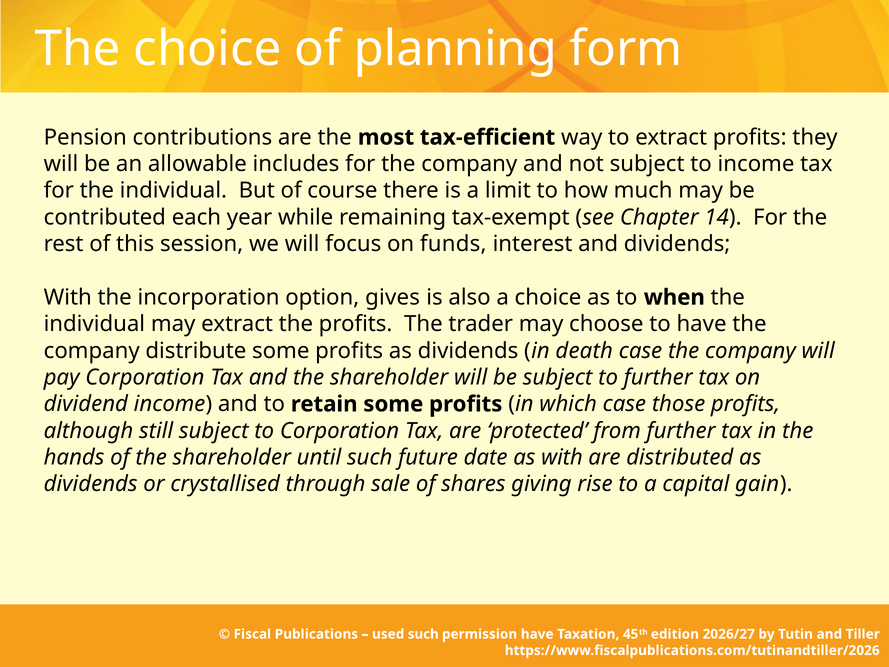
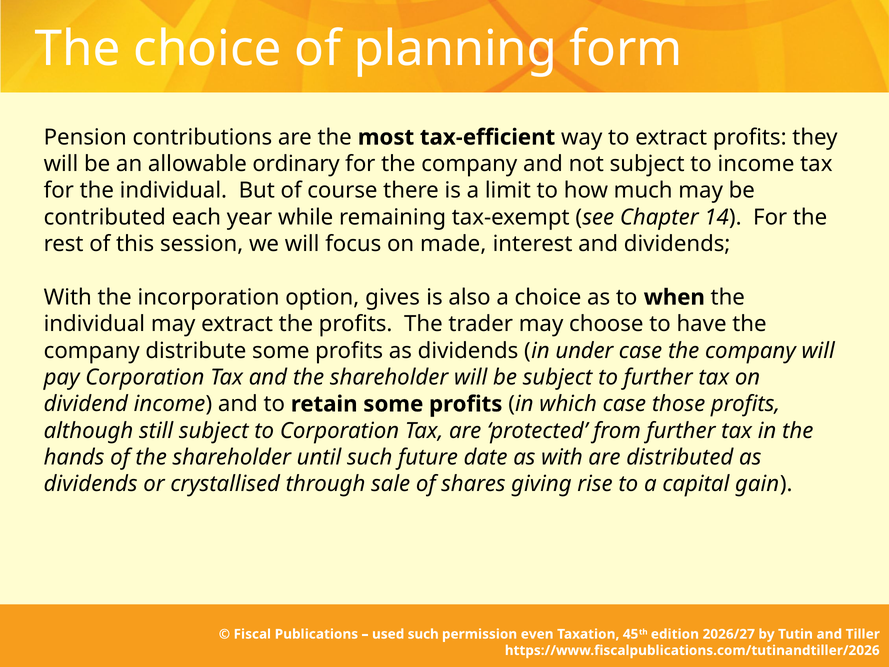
includes: includes -> ordinary (296, 164)
funds: funds -> made (453, 244)
death: death -> under (584, 351)
have: have -> even (537, 634)
